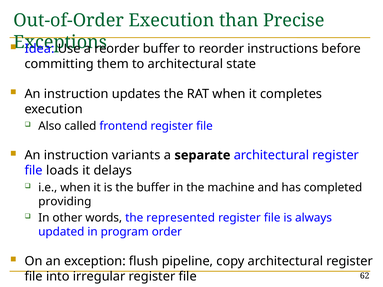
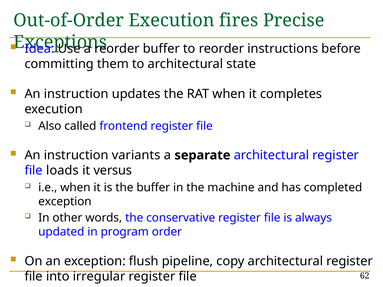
than: than -> fires (239, 20)
delays: delays -> versus (113, 171)
providing: providing -> exception (65, 202)
represented: represented -> conservative (181, 218)
